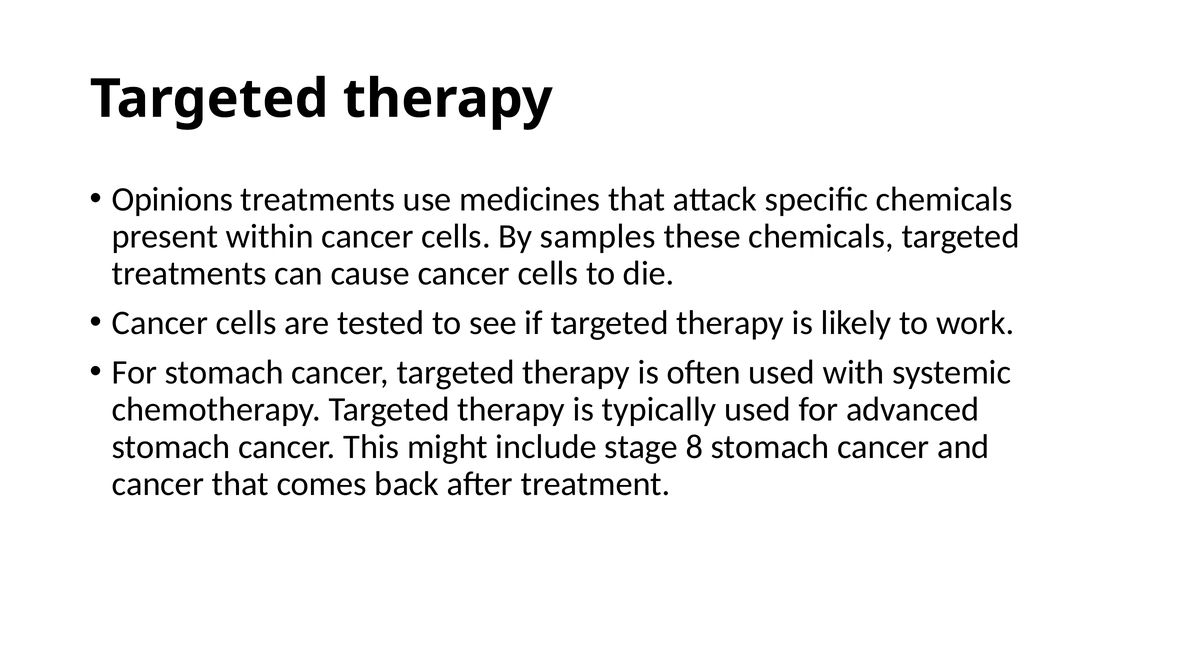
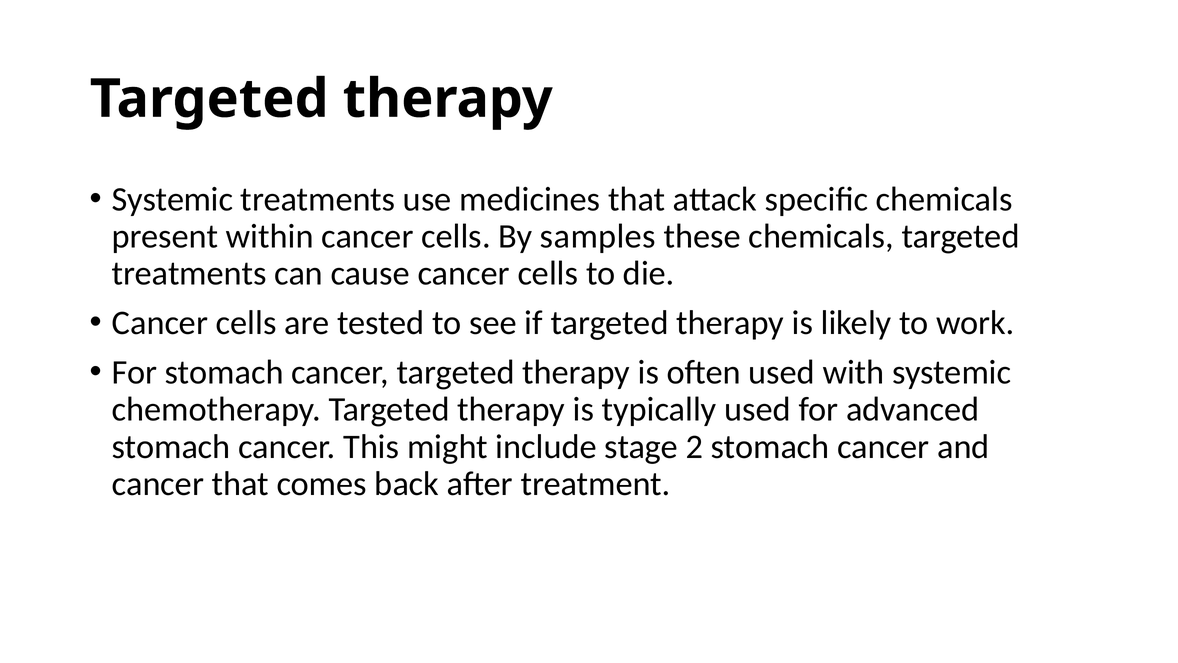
Opinions: Opinions -> Systemic (172, 199)
8: 8 -> 2 (694, 446)
